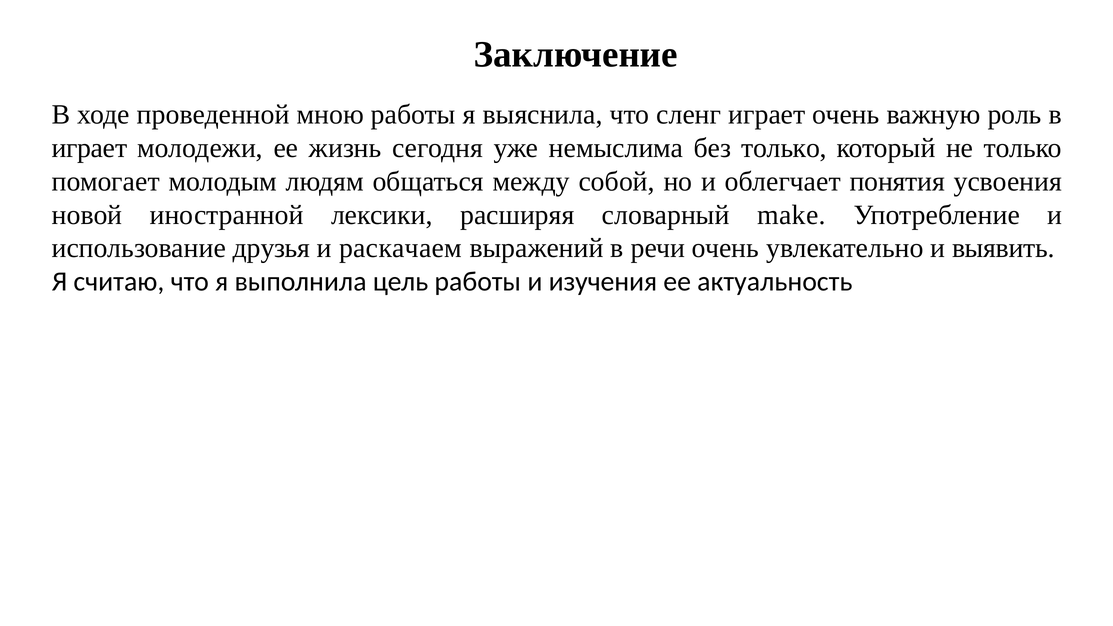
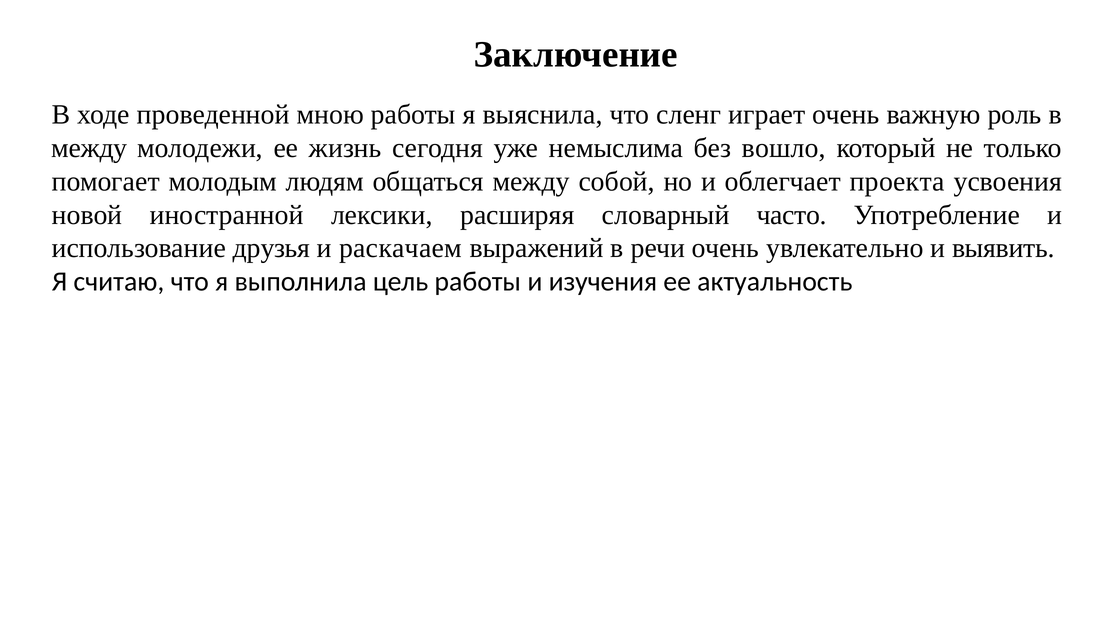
играет: играет -> между (89, 148)
без только: только -> вошло (784, 148)
понятия: понятия -> проекта (897, 181)
make: make -> часто (792, 215)
